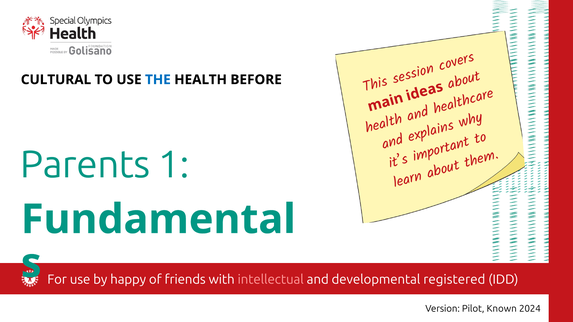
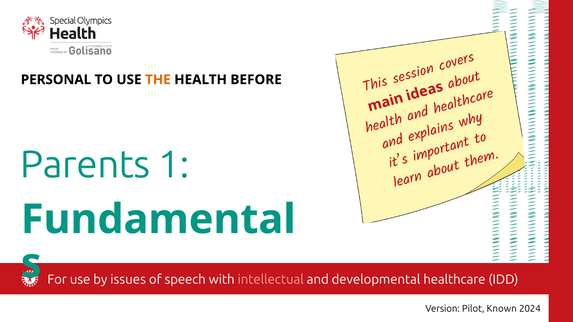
CULTURAL: CULTURAL -> PERSONAL (56, 80)
THE colour: blue -> orange (158, 80)
happy: happy -> issues (128, 280)
friends: friends -> speech (185, 280)
registered: registered -> healthcare (454, 280)
